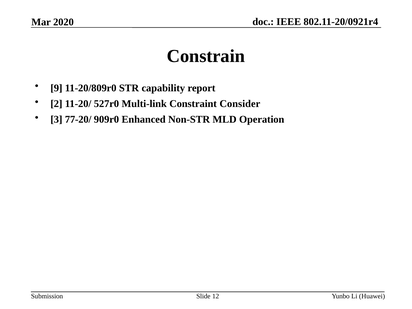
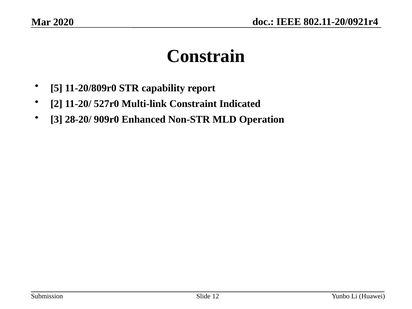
9: 9 -> 5 (56, 88)
Consider: Consider -> Indicated (240, 104)
77-20/: 77-20/ -> 28-20/ (78, 120)
